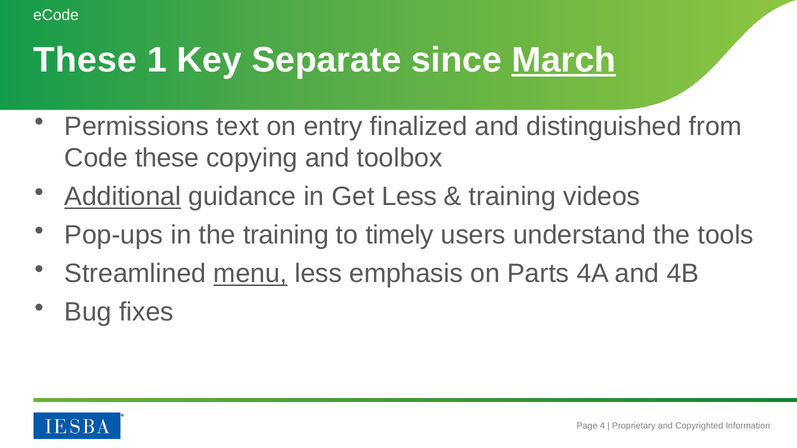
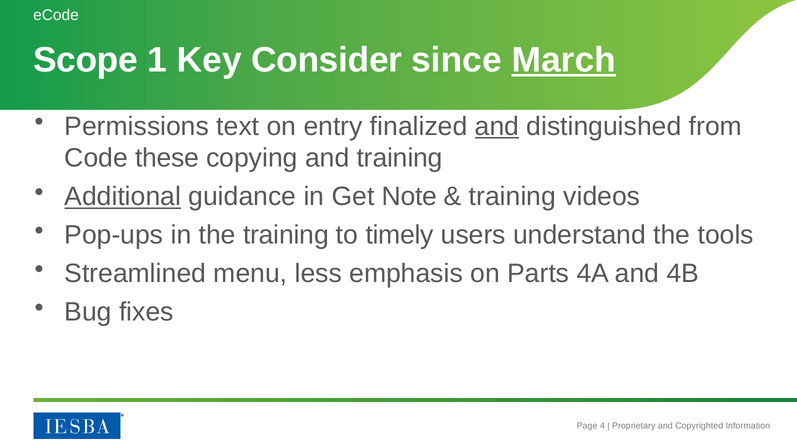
These: These -> Scope (86, 60)
Separate: Separate -> Consider (327, 60)
and underline: none -> present (497, 126)
and toolbox: toolbox -> training (400, 158)
Get Less: Less -> Note (409, 197)
menu underline: present -> none (250, 274)
